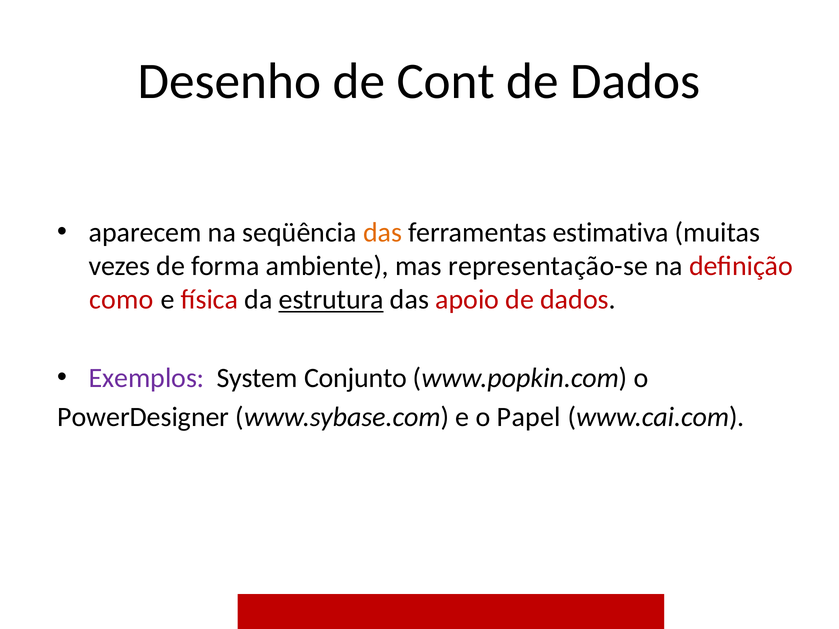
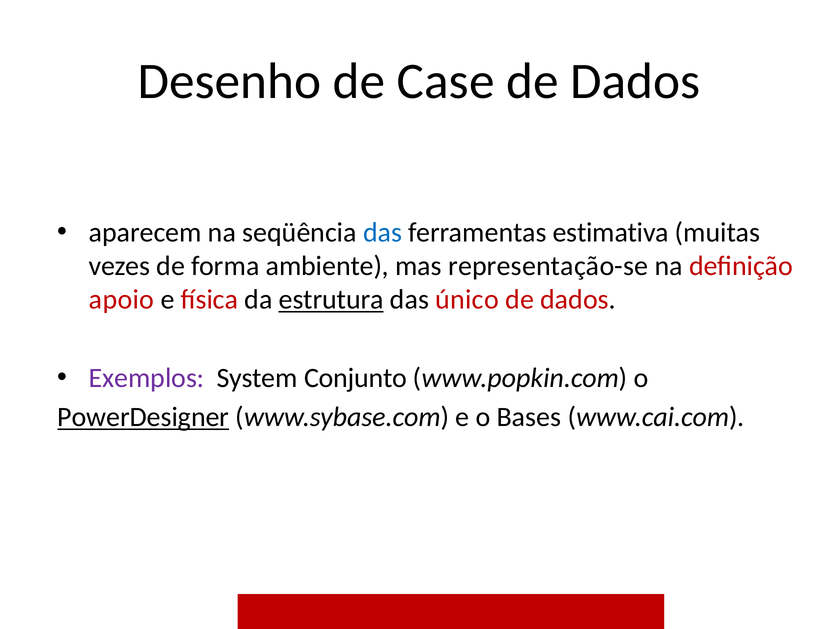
Cont: Cont -> Case (446, 81)
das colour: orange -> blue (383, 233)
como: como -> apoio (122, 300)
apoio: apoio -> único (467, 300)
PowerDesigner underline: none -> present (143, 417)
Papel: Papel -> Bases (529, 417)
